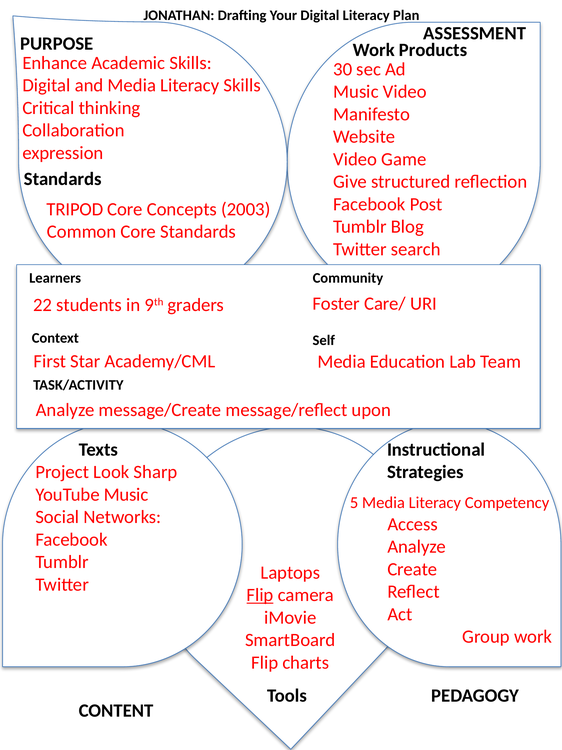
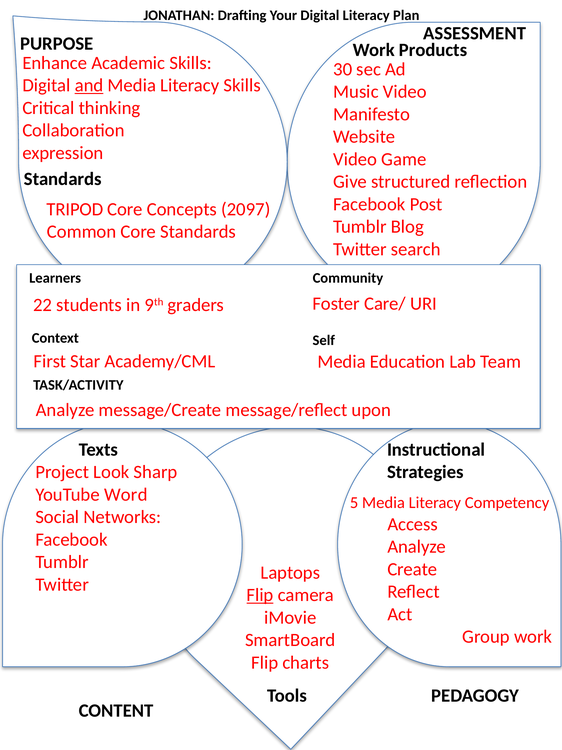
and underline: none -> present (89, 85)
2003: 2003 -> 2097 (246, 209)
YouTube Music: Music -> Word (126, 494)
